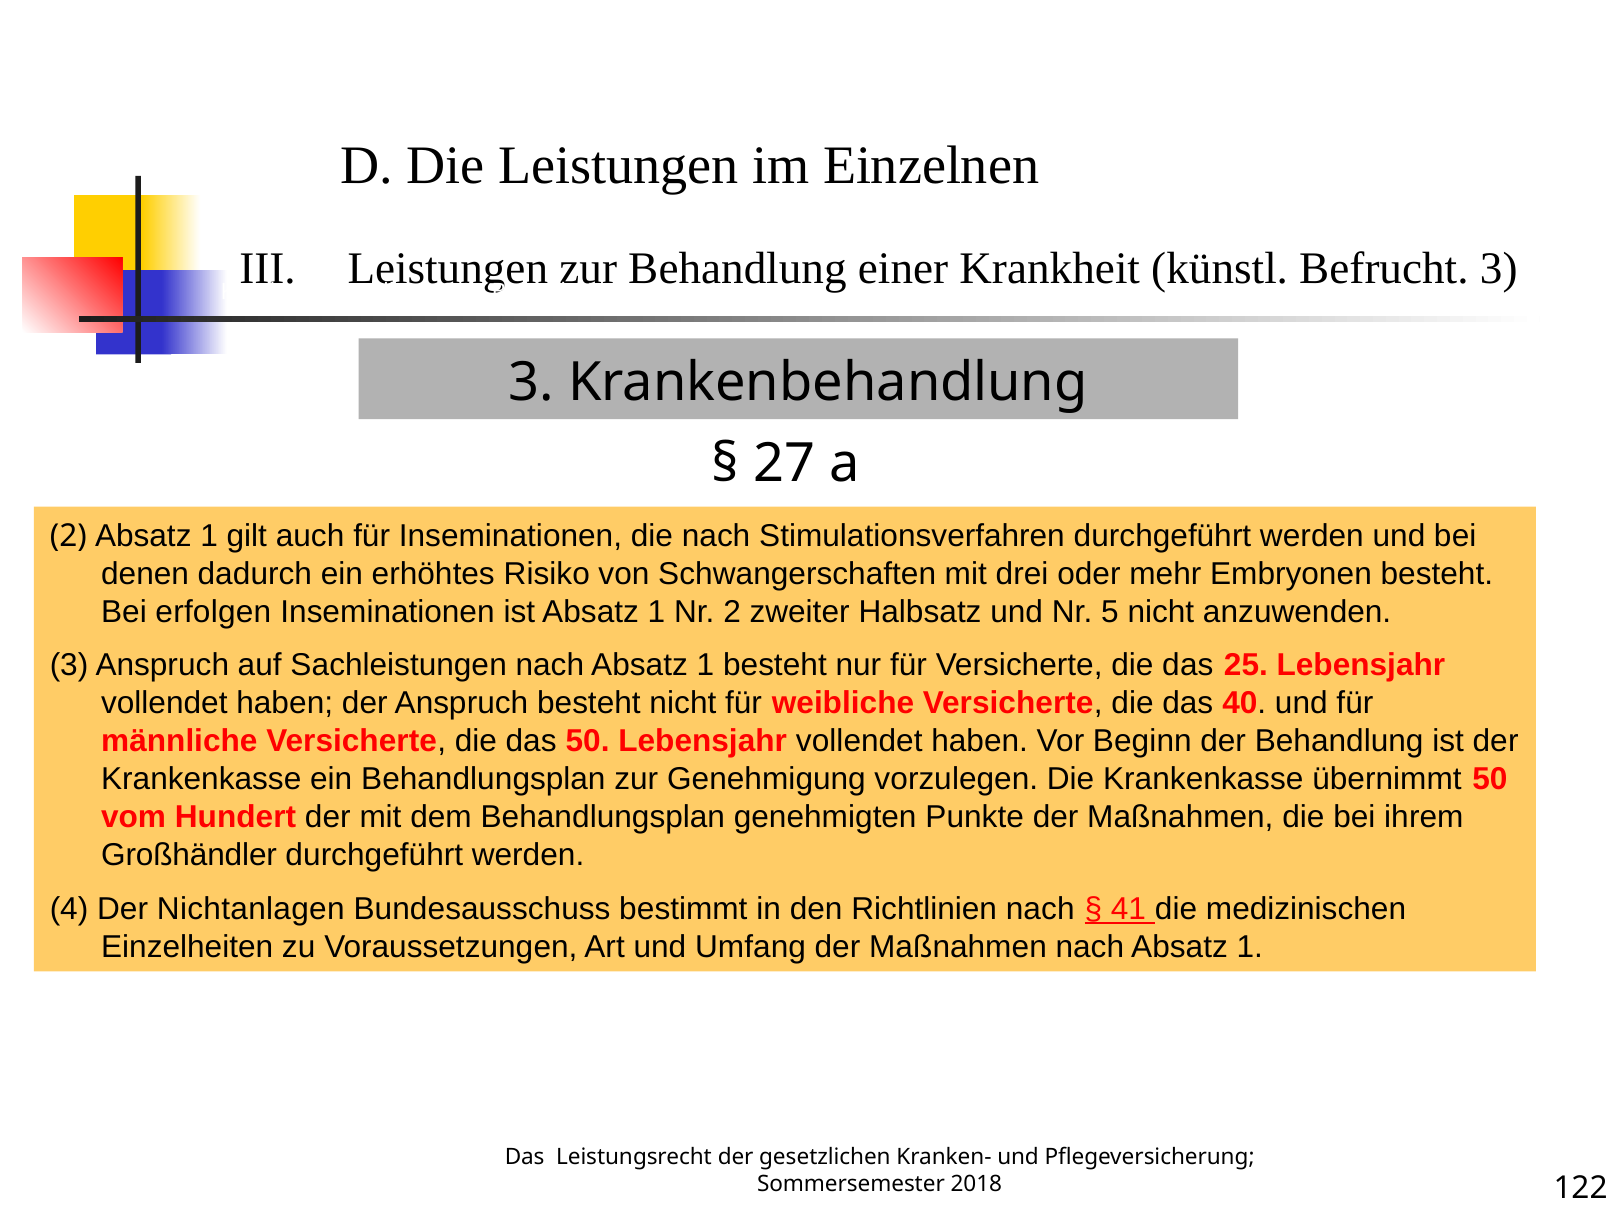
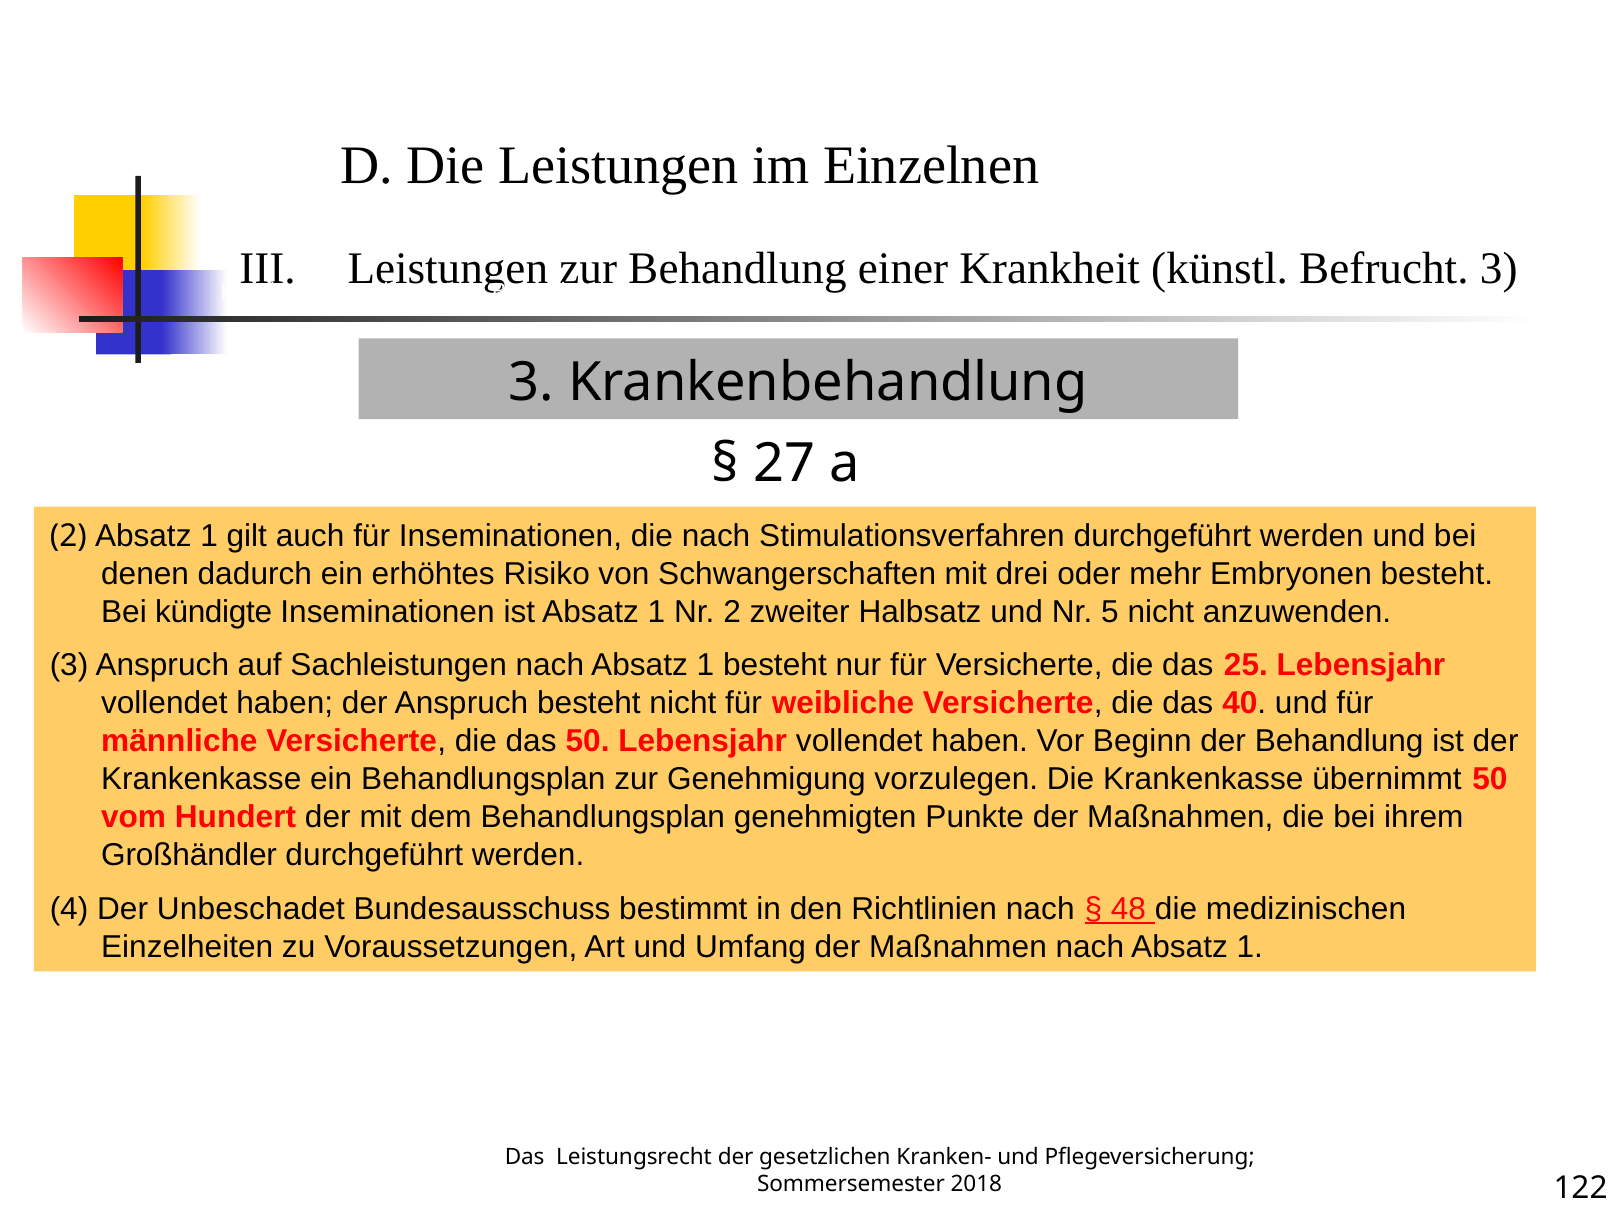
erfolgen: erfolgen -> kündigte (214, 612)
Nichtanlagen: Nichtanlagen -> Unbeschadet (251, 909)
41: 41 -> 48 (1128, 909)
